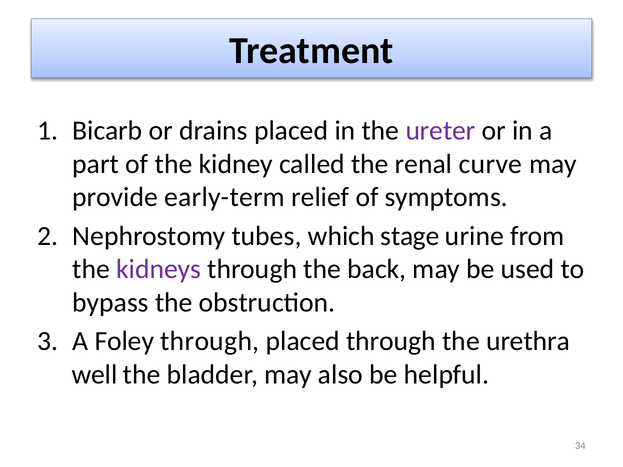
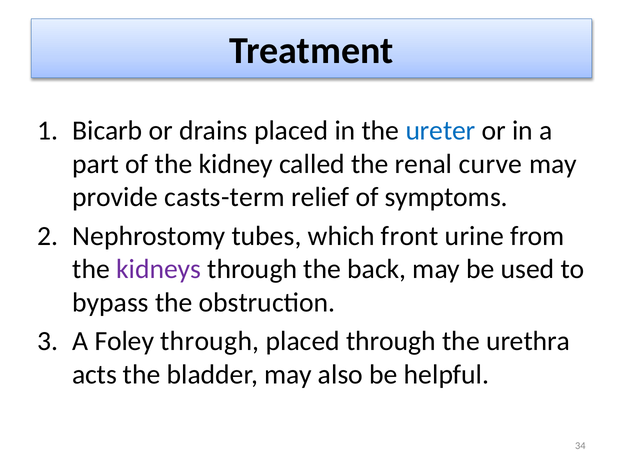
ureter colour: purple -> blue (441, 131)
early-term: early-term -> casts-term (225, 197)
stage: stage -> front (410, 236)
well: well -> acts (95, 375)
